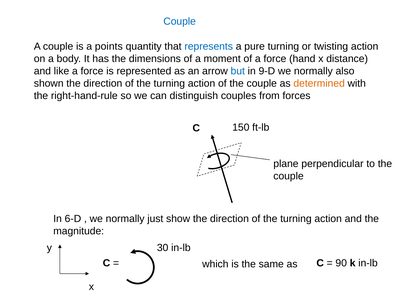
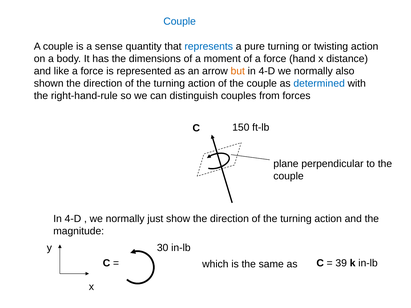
points: points -> sense (109, 46)
but colour: blue -> orange (238, 71)
9-D: 9-D -> 4-D (267, 71)
determined colour: orange -> blue (319, 83)
6-D: 6-D -> 4-D (73, 219)
90: 90 -> 39 (341, 263)
